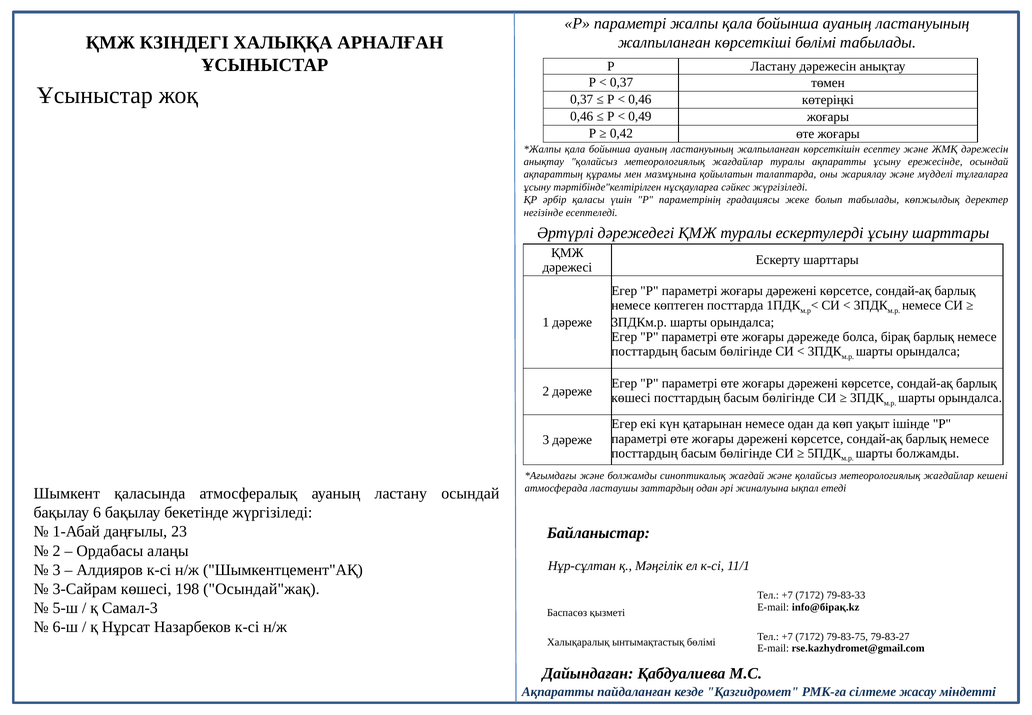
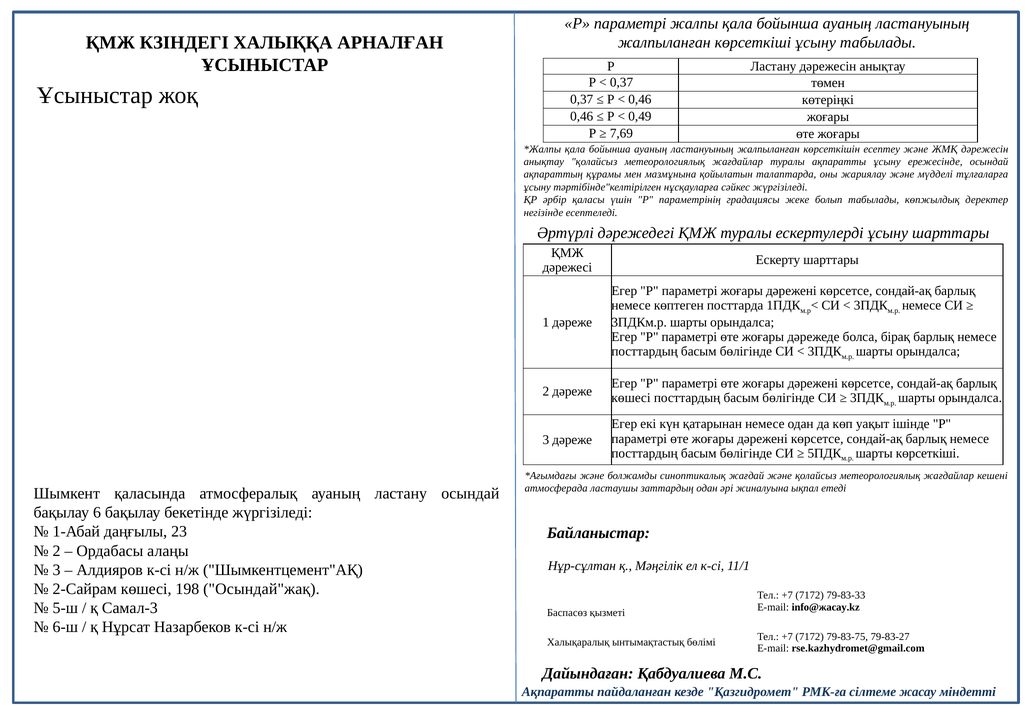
көрсеткіші бөлімі: бөлімі -> ұсыну (816, 42)
0,42: 0,42 -> 7,69 (621, 133)
шарты болжамды: болжамды -> көрсеткіші (928, 453)
3-Сайрам: 3-Сайрам -> 2-Сайрам (85, 588)
info@бірақ.kz: info@бірақ.kz -> info@жасау.kz (826, 607)
